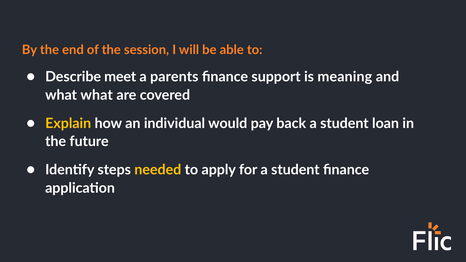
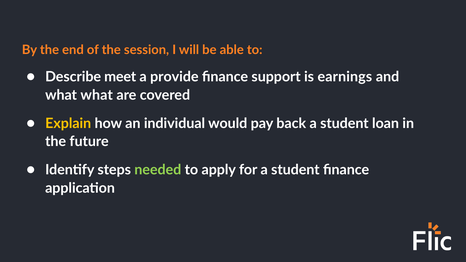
parents: parents -> provide (174, 77)
meaning: meaning -> earnings (345, 77)
needed colour: yellow -> light green (158, 170)
